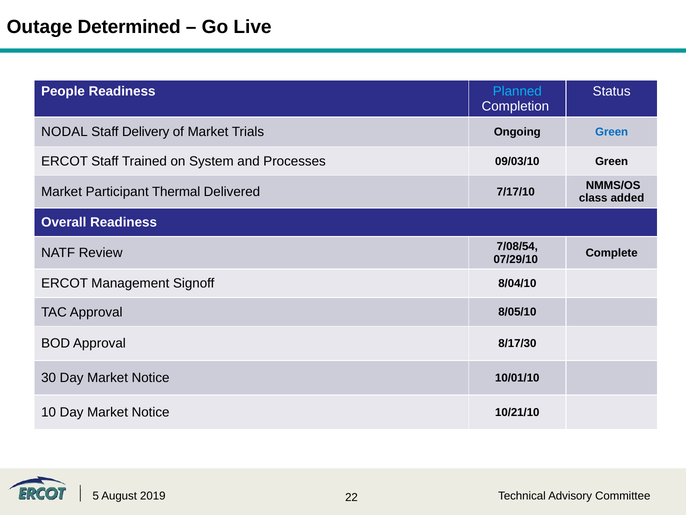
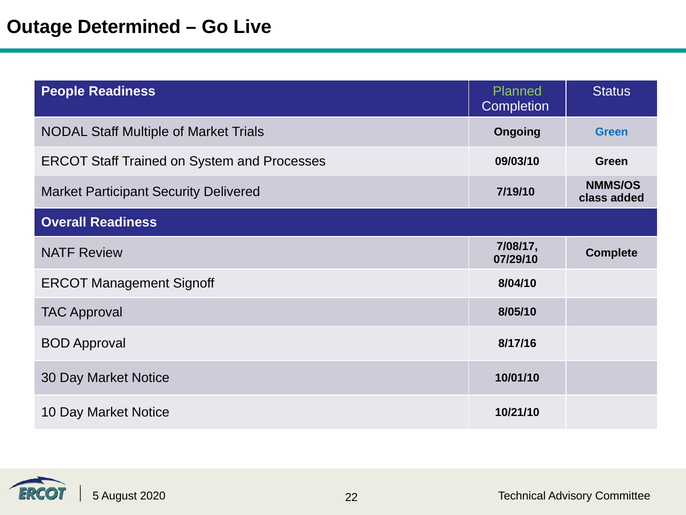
Planned colour: light blue -> light green (517, 91)
Delivery: Delivery -> Multiple (146, 132)
Thermal: Thermal -> Security (176, 192)
7/17/10: 7/17/10 -> 7/19/10 (516, 192)
7/08/54: 7/08/54 -> 7/08/17 (517, 246)
8/17/30: 8/17/30 -> 8/17/16 (517, 343)
2019: 2019 -> 2020 (153, 496)
